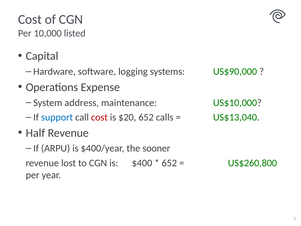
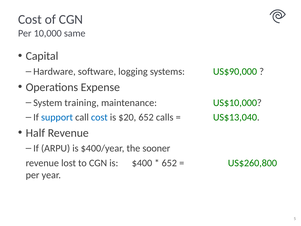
listed: listed -> same (75, 33)
address: address -> training (82, 103)
cost colour: red -> blue (99, 117)
